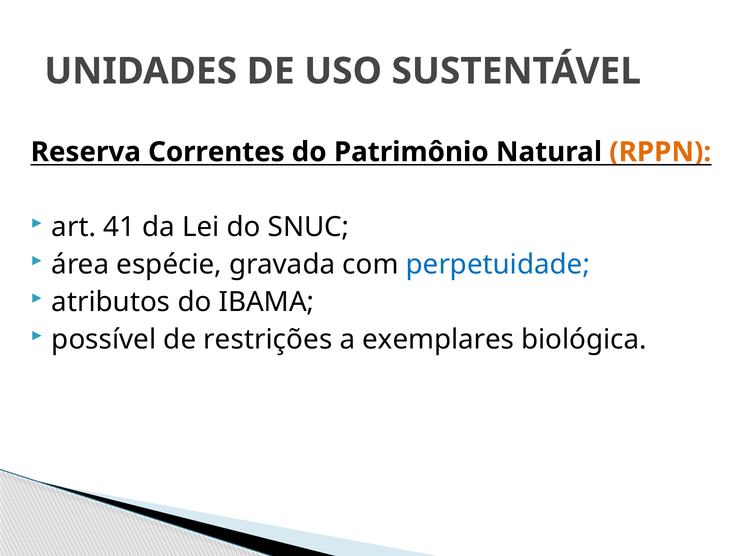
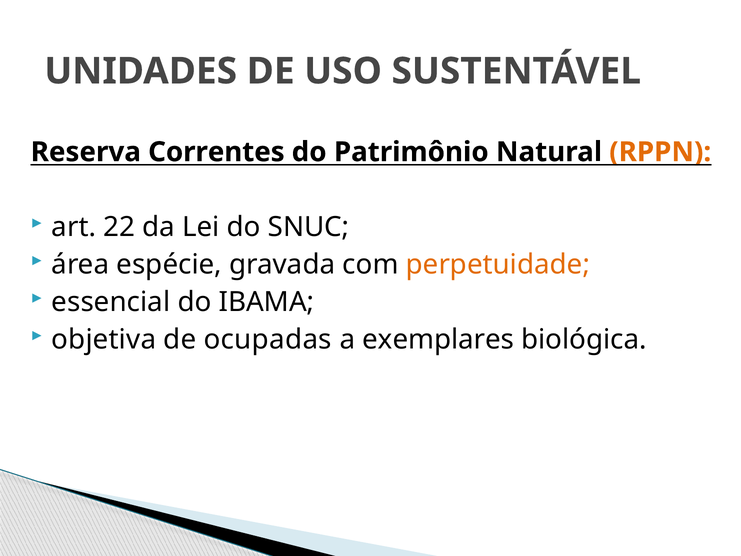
41: 41 -> 22 (119, 227)
perpetuidade colour: blue -> orange (498, 264)
atributos: atributos -> essencial (111, 302)
possível: possível -> objetiva (104, 339)
restrições: restrições -> ocupadas (268, 339)
